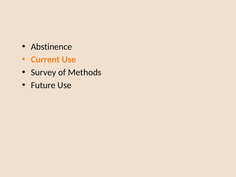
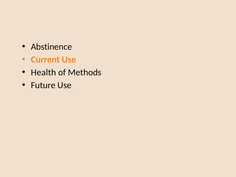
Survey: Survey -> Health (43, 72)
